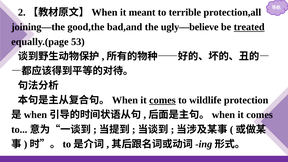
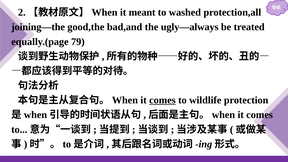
terrible: terrible -> washed (185, 12)
ugly—believe: ugly—believe -> ugly—always (190, 27)
treated underline: present -> none (249, 27)
53: 53 -> 79 (78, 42)
